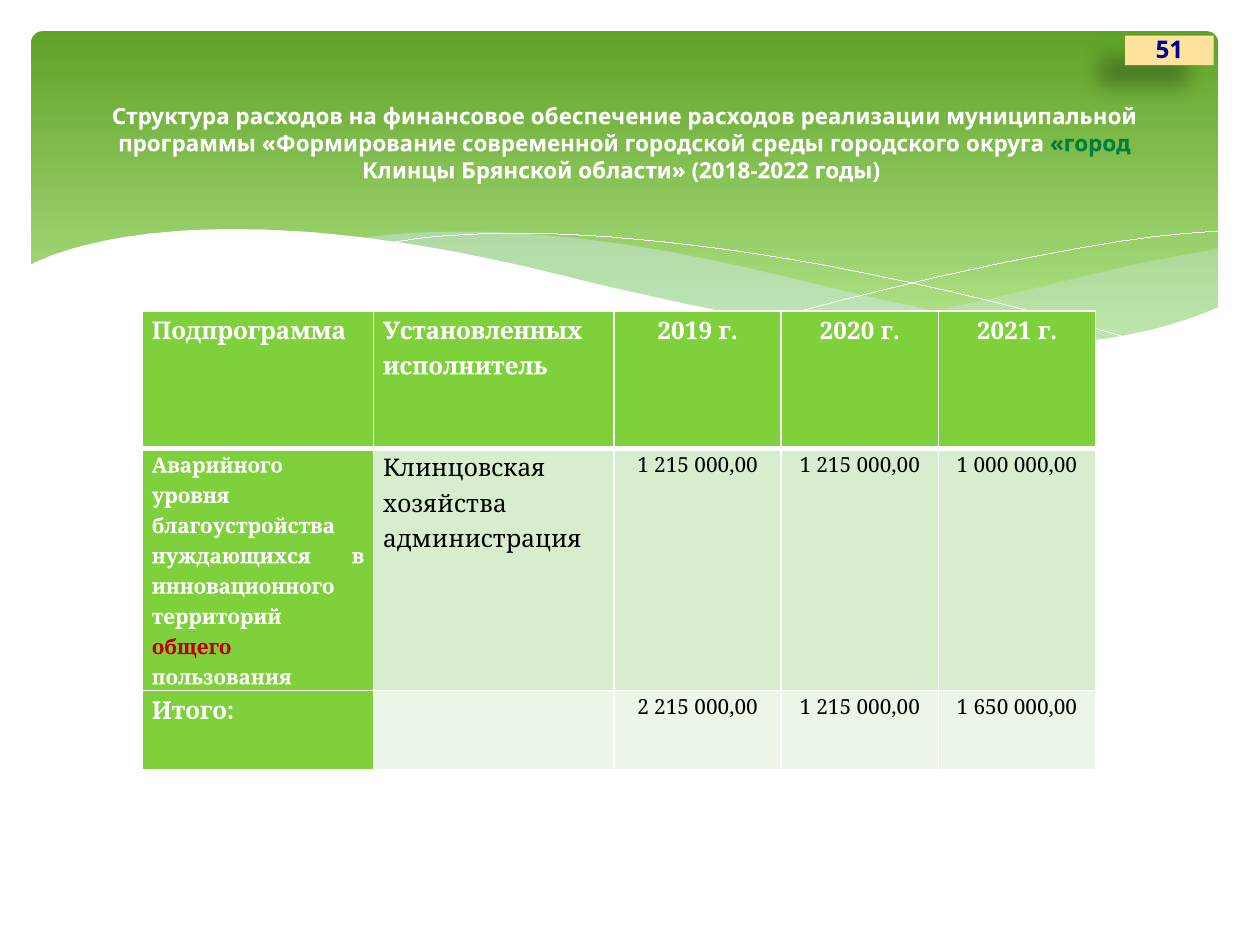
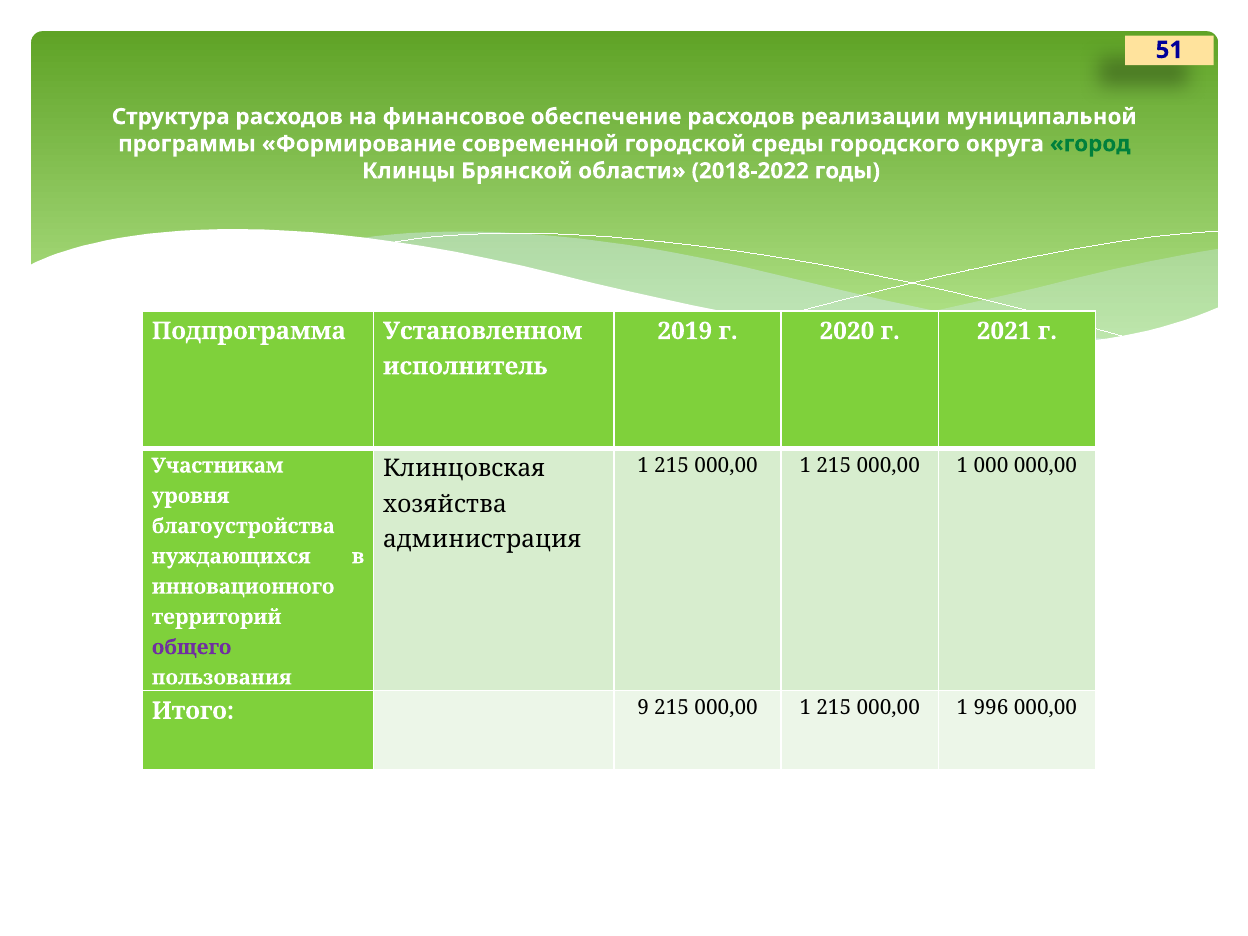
Установленных: Установленных -> Установленном (483, 331)
Аварийного: Аварийного -> Участникам (217, 466)
общего colour: red -> purple (192, 647)
2: 2 -> 9 (643, 708)
650: 650 -> 996 (991, 708)
